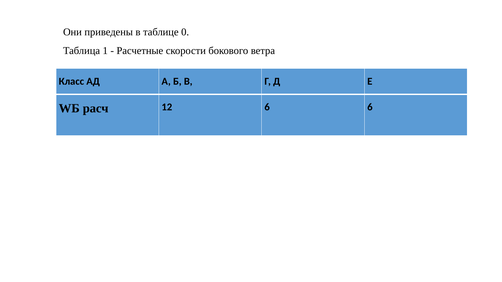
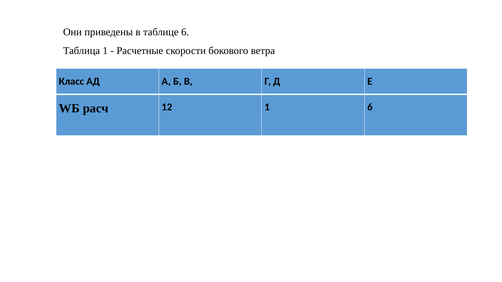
таблице 0: 0 -> 6 (185, 32)
12 6: 6 -> 1 (267, 107)
